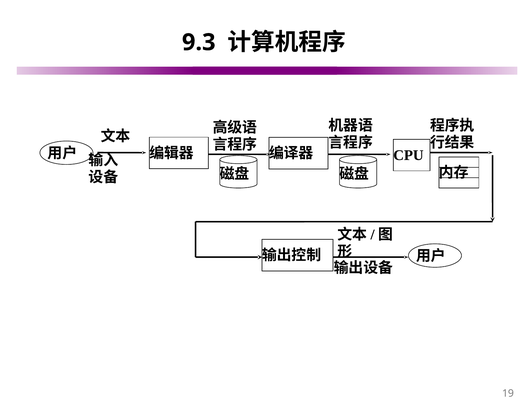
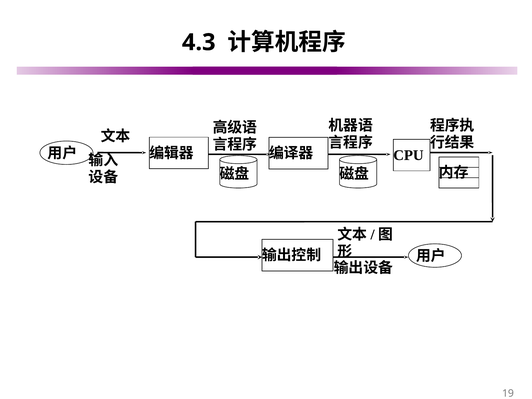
9.3: 9.3 -> 4.3 (199, 42)
